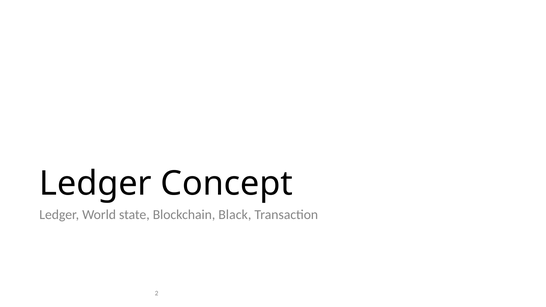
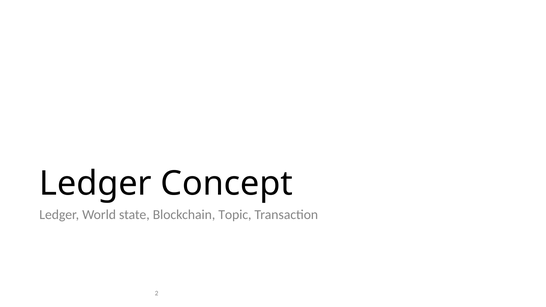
Black: Black -> Topic (235, 215)
